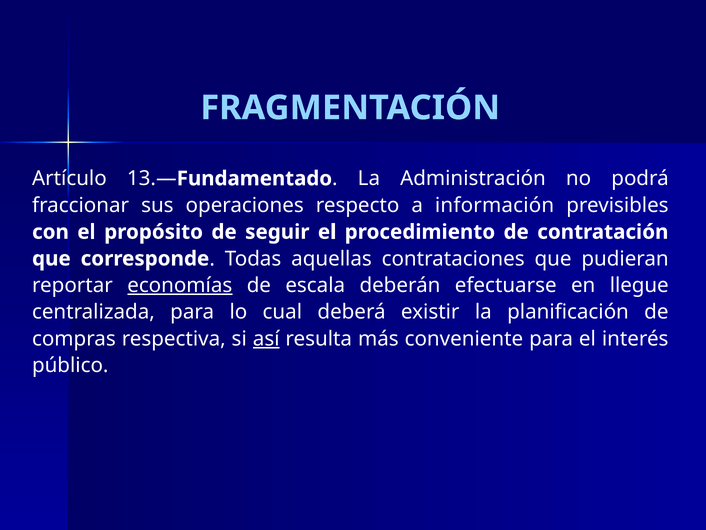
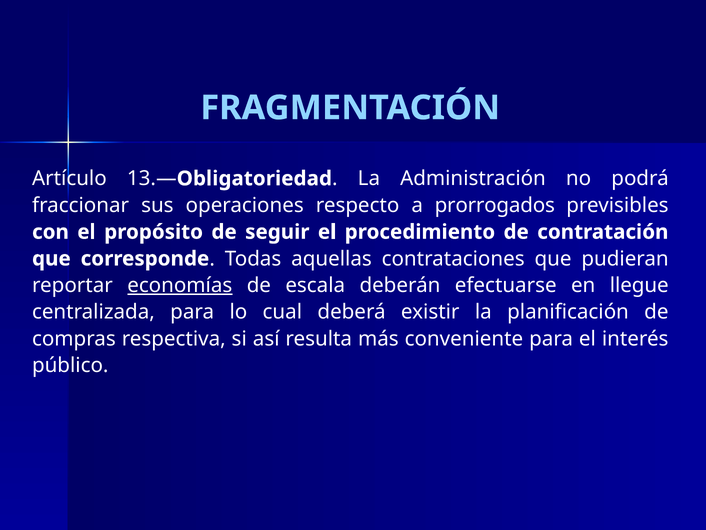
Fundamentado: Fundamentado -> Obligatoriedad (254, 178)
información: información -> prorrogados (495, 205)
así underline: present -> none (266, 339)
